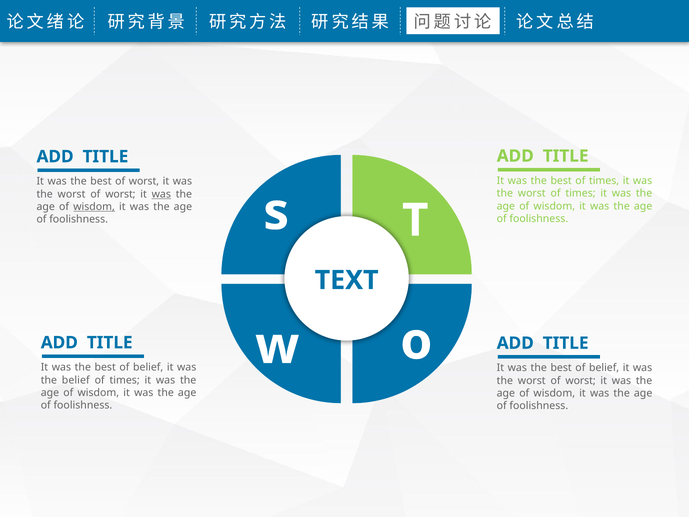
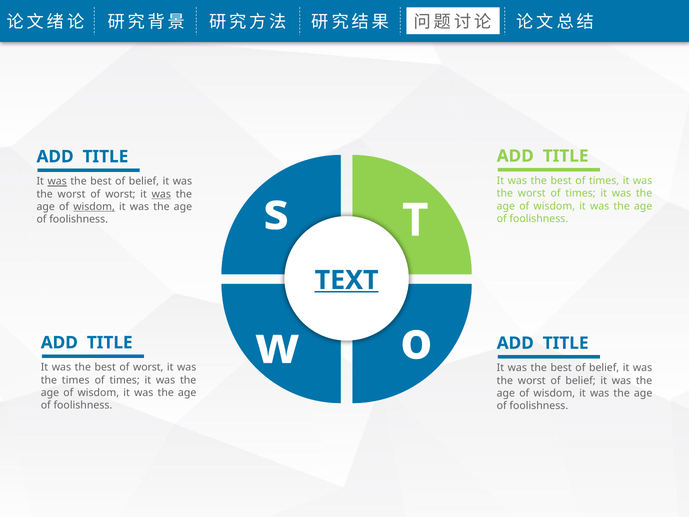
was underline: none -> present (57, 181)
worst: worst -> belief (144, 181)
TEXT underline: none -> present (347, 280)
belief: belief -> worst (148, 367)
the belief: belief -> times (76, 380)
worst: worst -> belief (581, 380)
